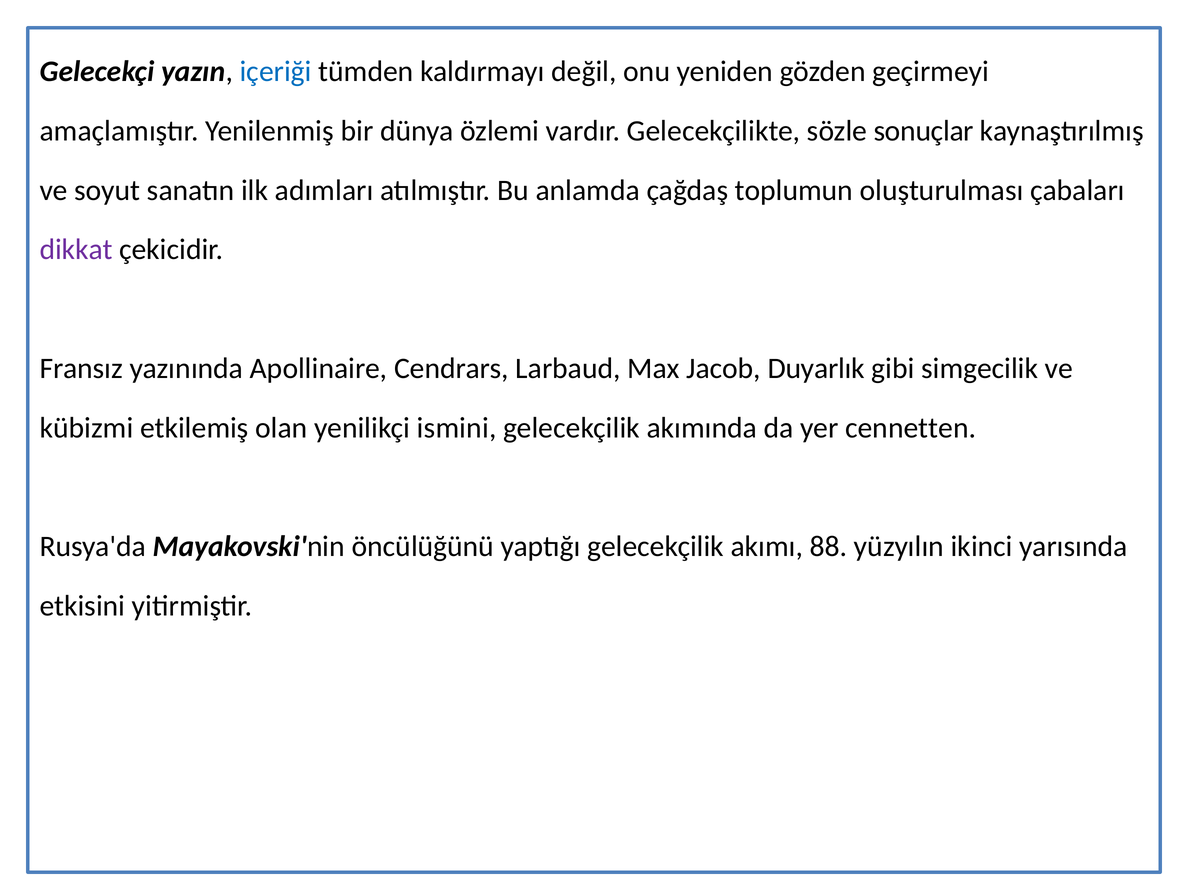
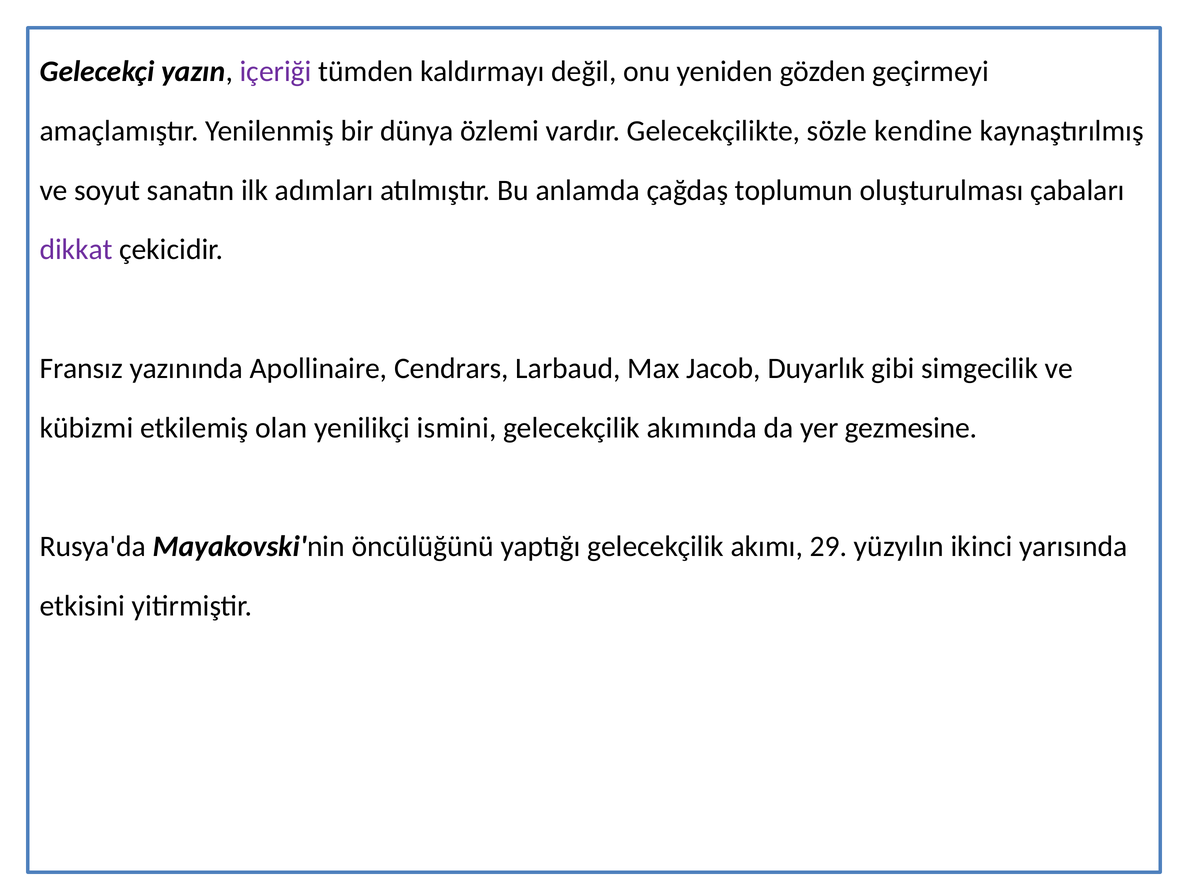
içeriği colour: blue -> purple (276, 71)
sonuçlar: sonuçlar -> kendine (923, 131)
cennetten: cennetten -> gezmesine (911, 428)
88: 88 -> 29 (829, 547)
